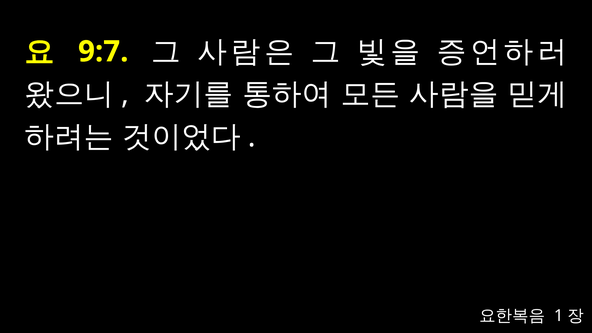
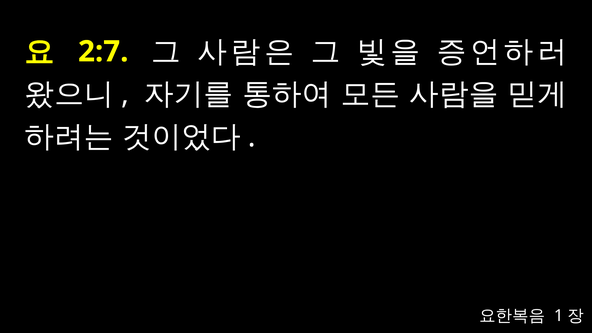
9:7: 9:7 -> 2:7 (103, 52)
